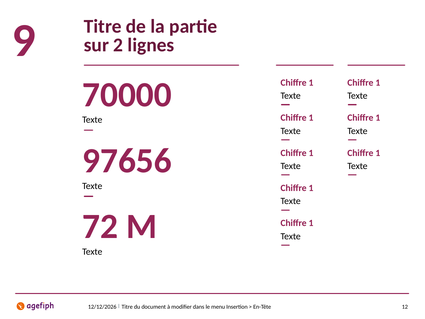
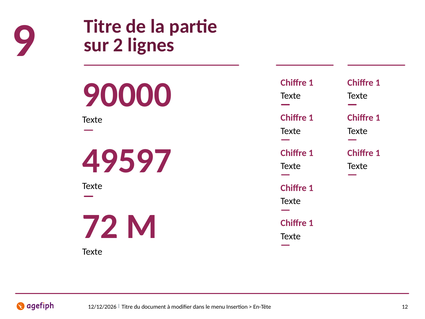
70000: 70000 -> 90000 (127, 95)
97656: 97656 -> 49597 (127, 161)
